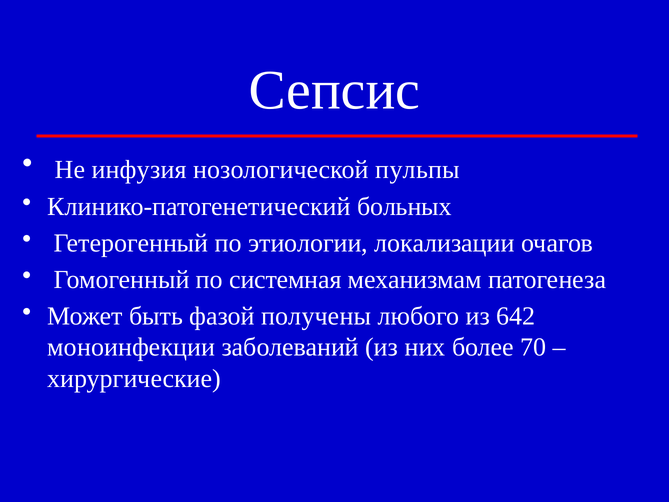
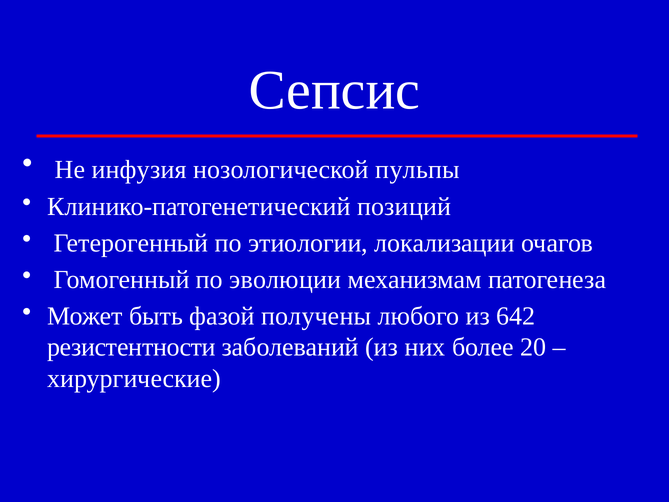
больных: больных -> позиций (404, 207)
системная: системная -> эволюции (285, 280)
моноинфекции: моноинфекции -> резистентности (131, 347)
70: 70 -> 20 (533, 347)
